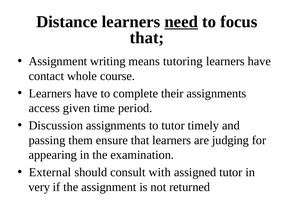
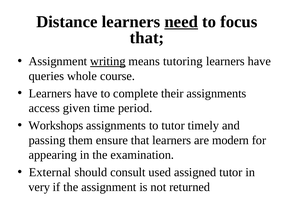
writing underline: none -> present (108, 61)
contact: contact -> queries (46, 76)
Discussion: Discussion -> Workshops (56, 125)
judging: judging -> modern (231, 140)
with: with -> used (160, 172)
